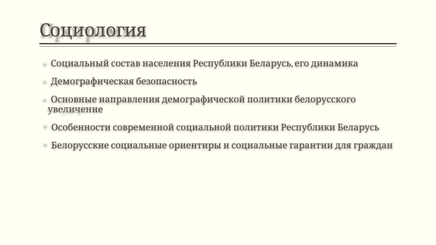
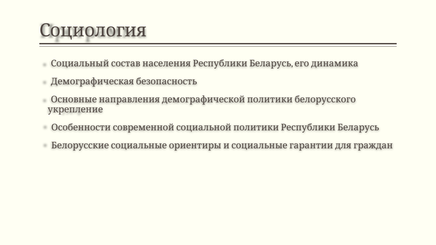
увеличение: увеличение -> укрепление (75, 110)
